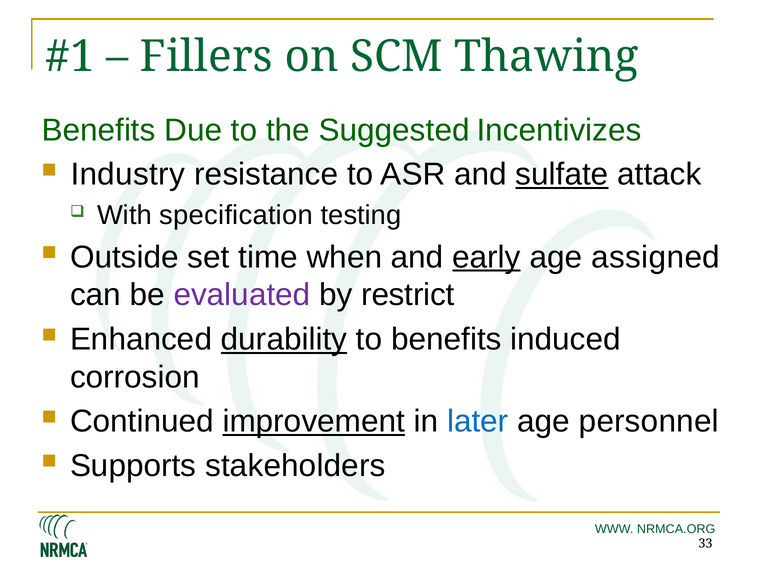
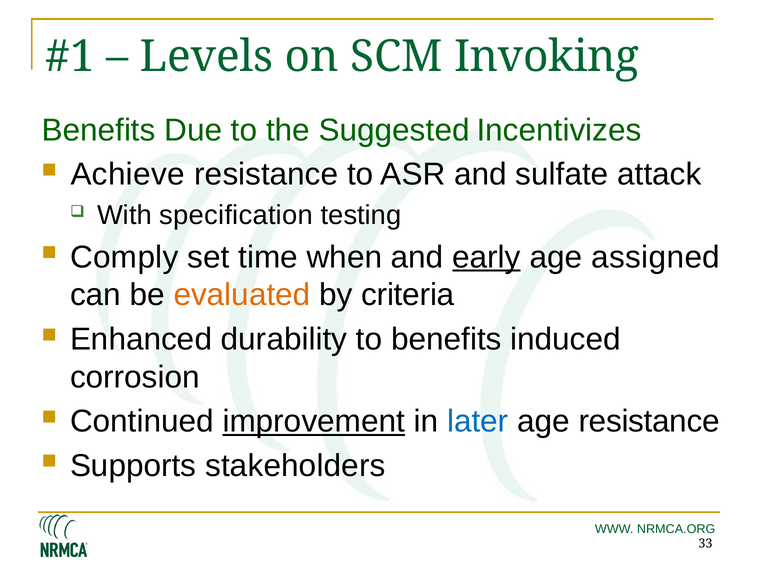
Fillers: Fillers -> Levels (207, 56)
Thawing: Thawing -> Invoking (547, 56)
Industry: Industry -> Achieve (128, 174)
sulfate underline: present -> none (562, 174)
Outside: Outside -> Comply (124, 257)
evaluated colour: purple -> orange (242, 295)
restrict: restrict -> criteria (408, 295)
durability underline: present -> none (284, 339)
age personnel: personnel -> resistance (649, 421)
